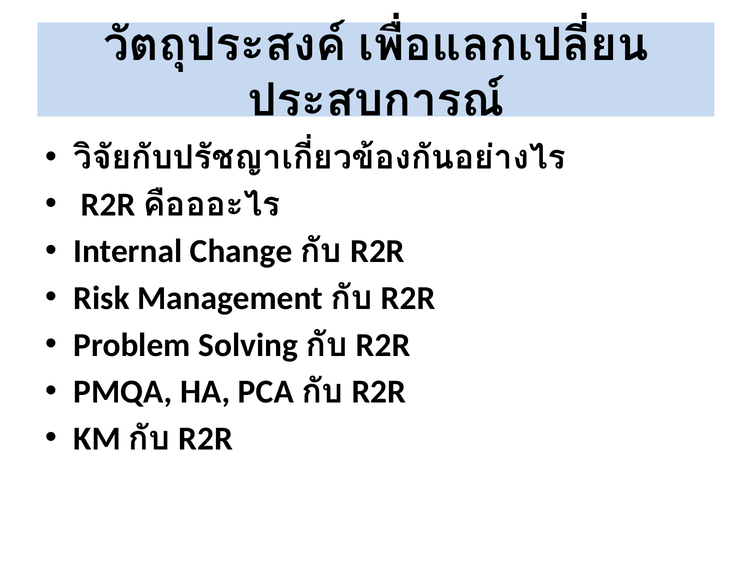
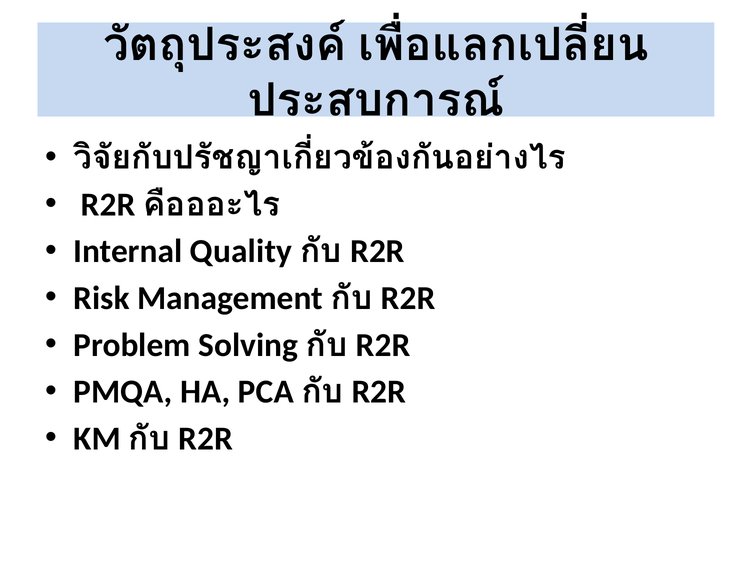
Change: Change -> Quality (241, 251)
